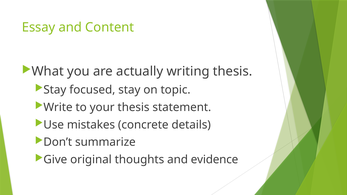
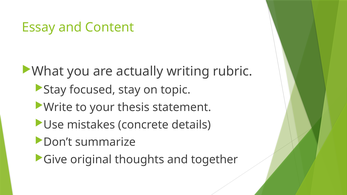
writing thesis: thesis -> rubric (233, 72)
evidence: evidence -> together (214, 160)
